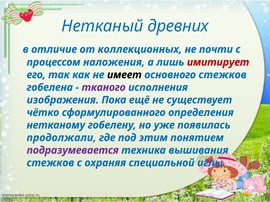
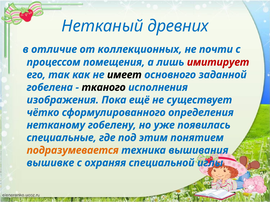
наложения: наложения -> помещения (114, 62)
основного стежков: стежков -> заданной (223, 75)
тканого colour: purple -> black (104, 88)
продолжали: продолжали -> специальные (62, 138)
подразумевается colour: purple -> orange (73, 151)
стежков: стежков -> вышивке (50, 163)
